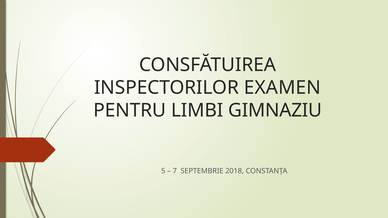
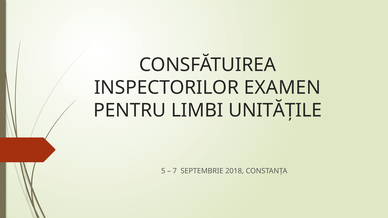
GIMNAZIU: GIMNAZIU -> UNITĂȚILE (275, 111)
